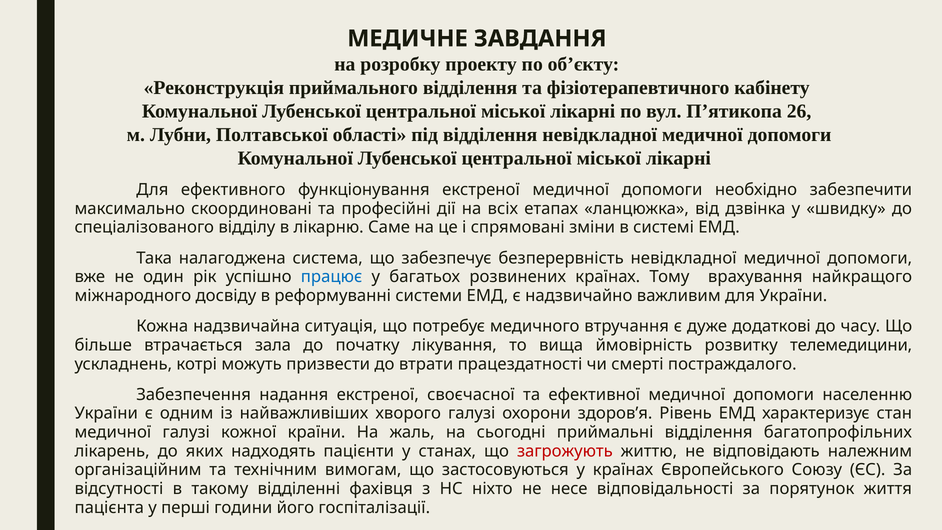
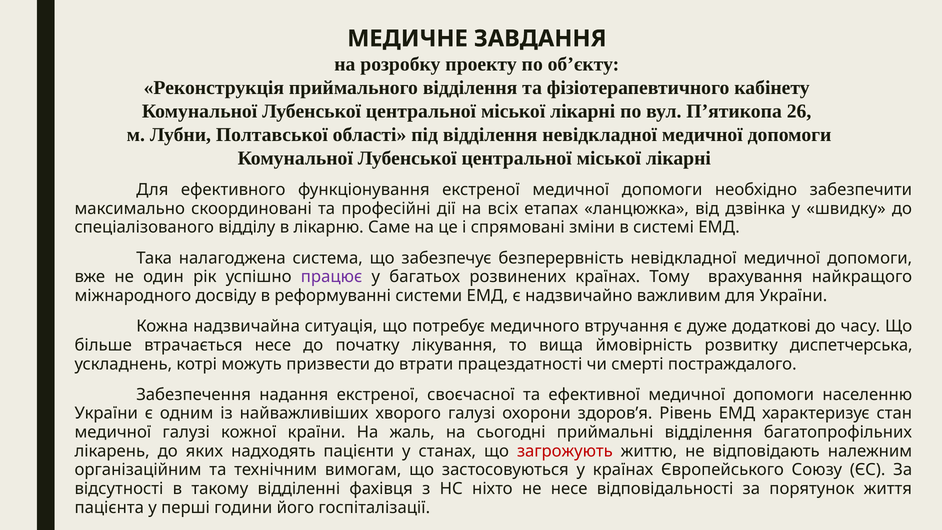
працює colour: blue -> purple (332, 277)
втрачається зала: зала -> несе (273, 345)
телемедицини: телемедицини -> диспетчерська (851, 345)
